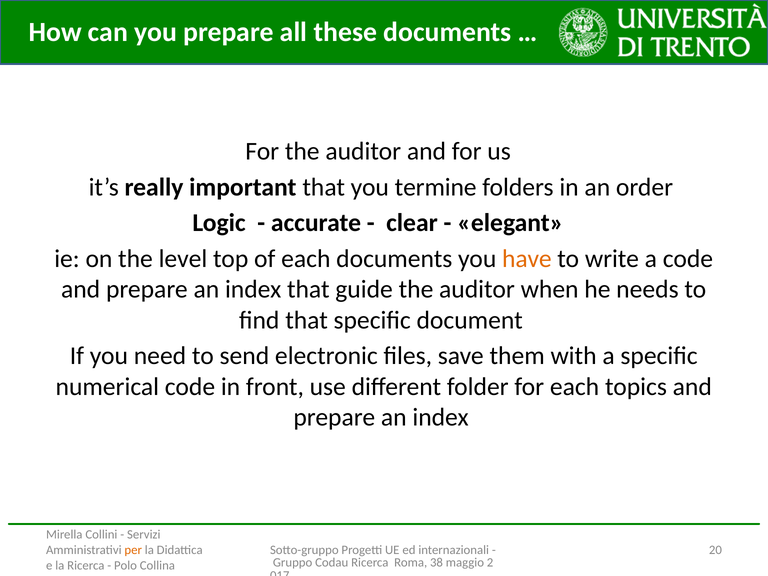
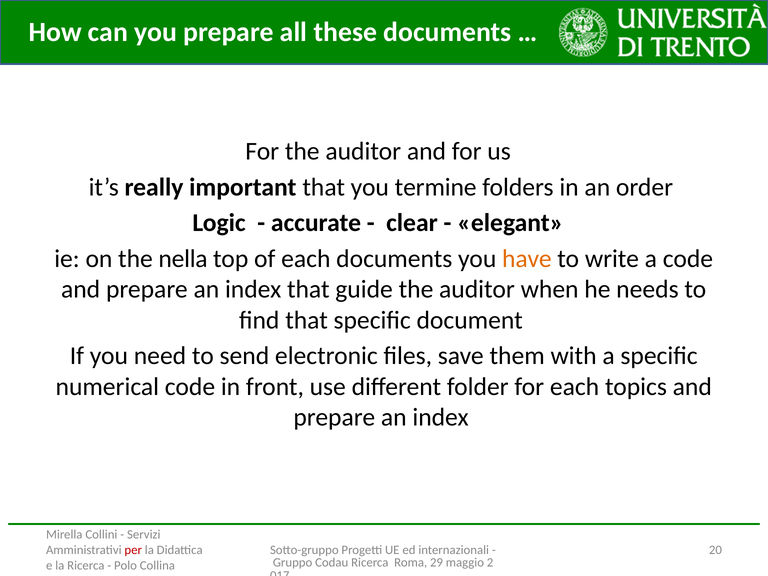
level: level -> nella (183, 259)
per colour: orange -> red (133, 550)
38: 38 -> 29 (436, 563)
